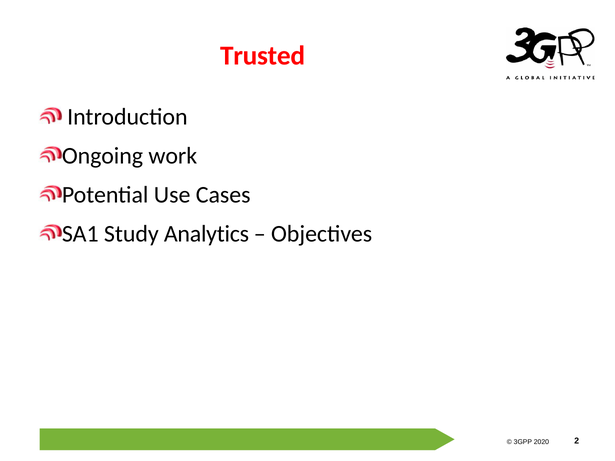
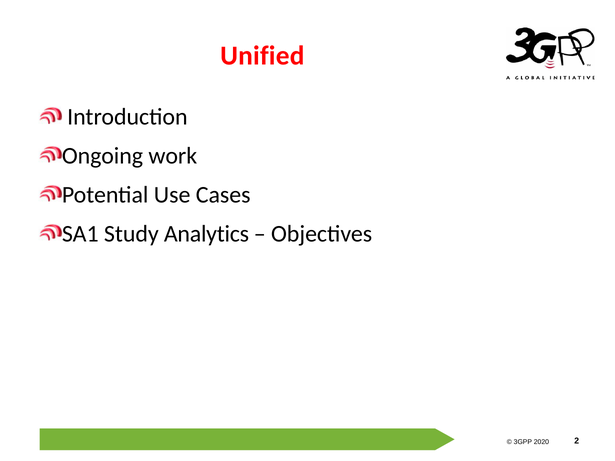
Trusted: Trusted -> Unified (262, 56)
